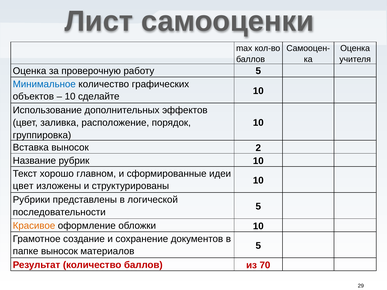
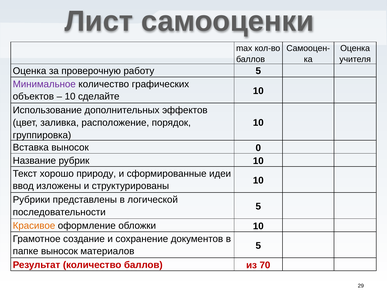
Минимальное colour: blue -> purple (44, 84)
2: 2 -> 0 (258, 148)
главном: главном -> природу (96, 174)
цвет: цвет -> ввод (23, 186)
